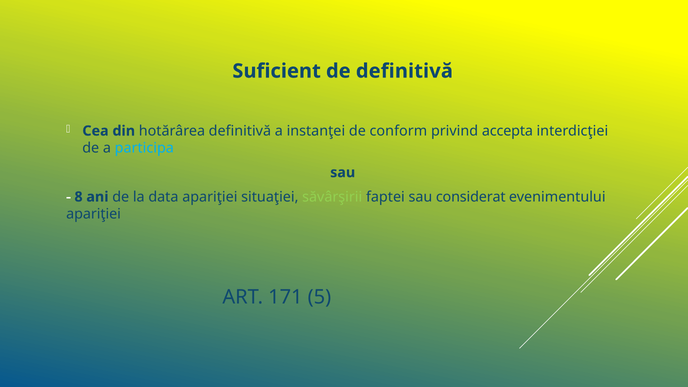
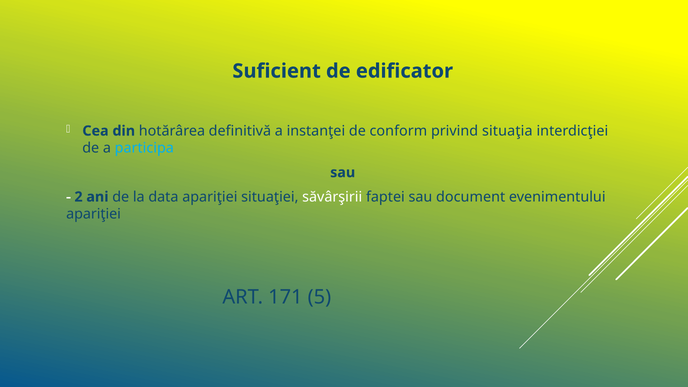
de definitivă: definitivă -> edificator (404, 71)
accepta: accepta -> situaţia (507, 131)
8: 8 -> 2 (79, 197)
săvârşirii colour: light green -> white (332, 197)
considerat: considerat -> document (471, 197)
